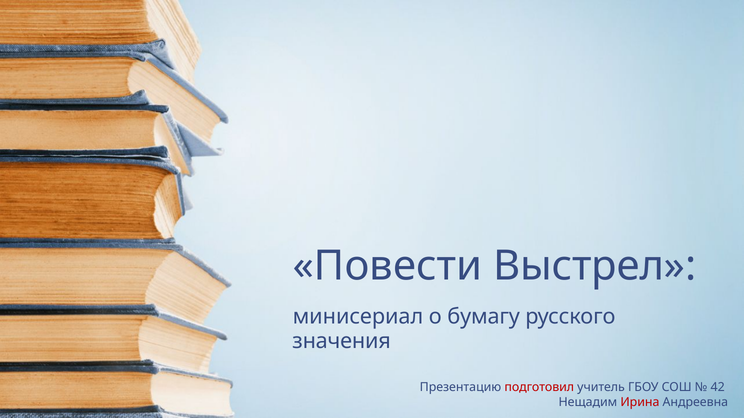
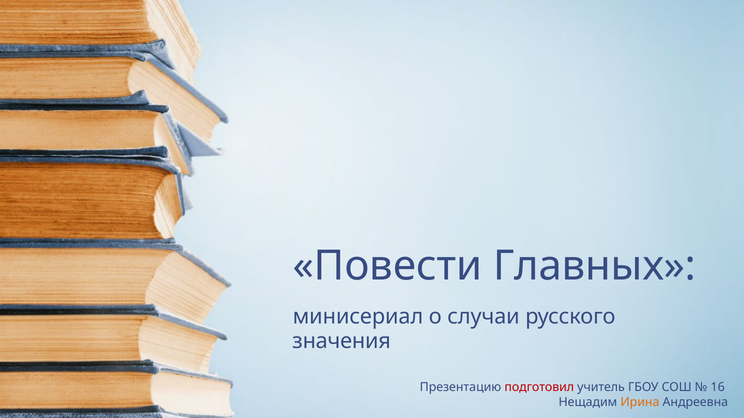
Выстрел: Выстрел -> Главных (595, 266)
бумагу: бумагу -> случаи (484, 317)
42: 42 -> 16 (718, 388)
Ирина colour: red -> orange (640, 403)
